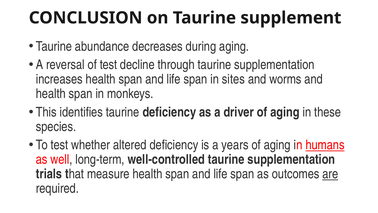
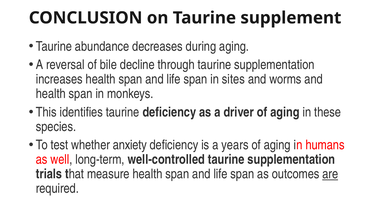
of test: test -> bile (108, 65)
altered: altered -> anxiety (130, 145)
humans underline: present -> none (325, 145)
